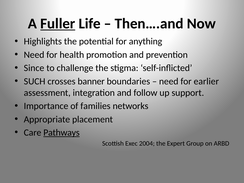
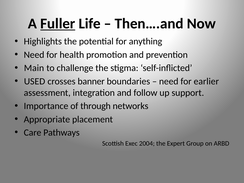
Since: Since -> Main (34, 68)
SUCH: SUCH -> USED (35, 81)
families: families -> through (96, 106)
Pathways underline: present -> none (62, 133)
